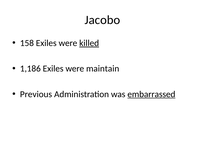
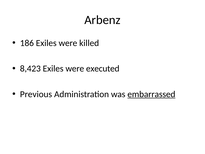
Jacobo: Jacobo -> Arbenz (102, 20)
158: 158 -> 186 (27, 43)
killed underline: present -> none (89, 43)
1,186: 1,186 -> 8,423 (30, 69)
maintain: maintain -> executed (103, 69)
